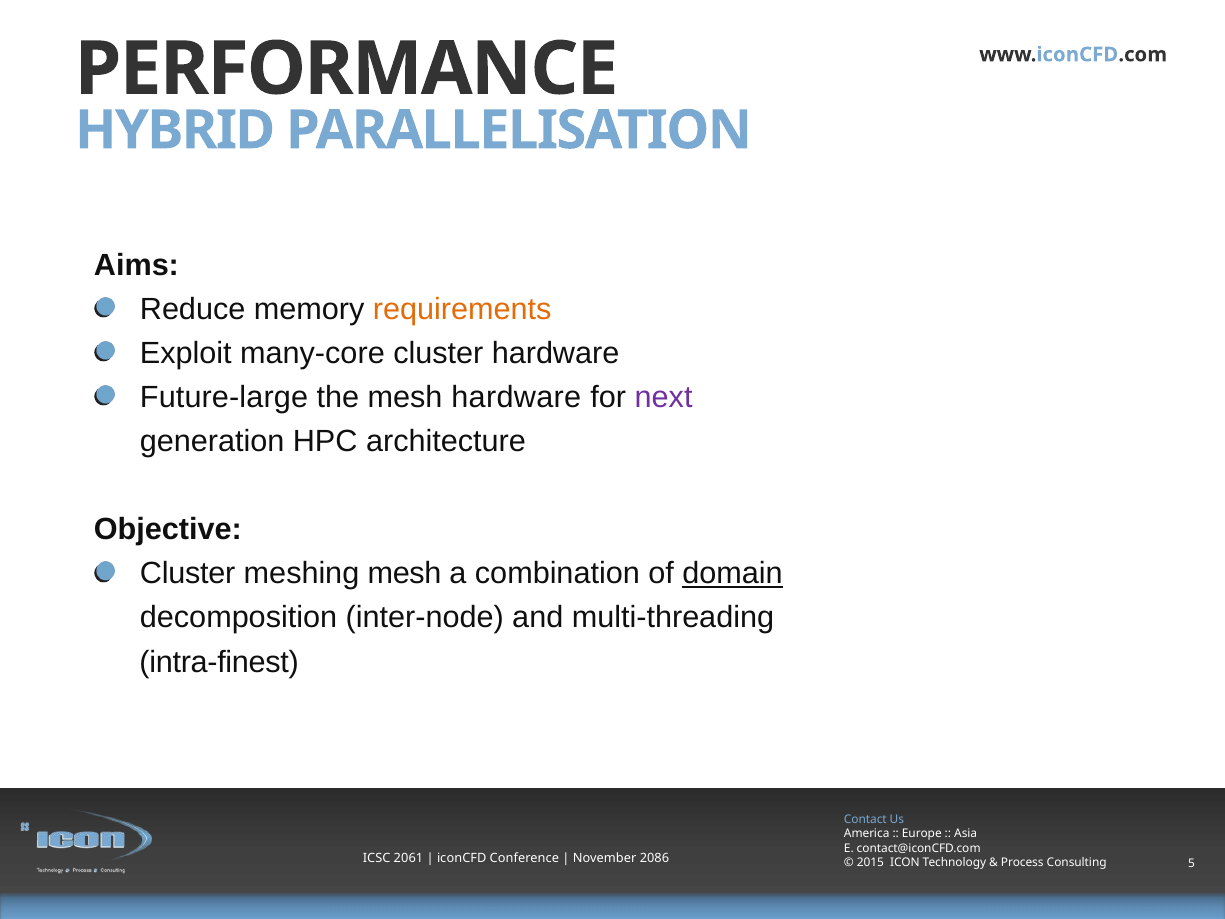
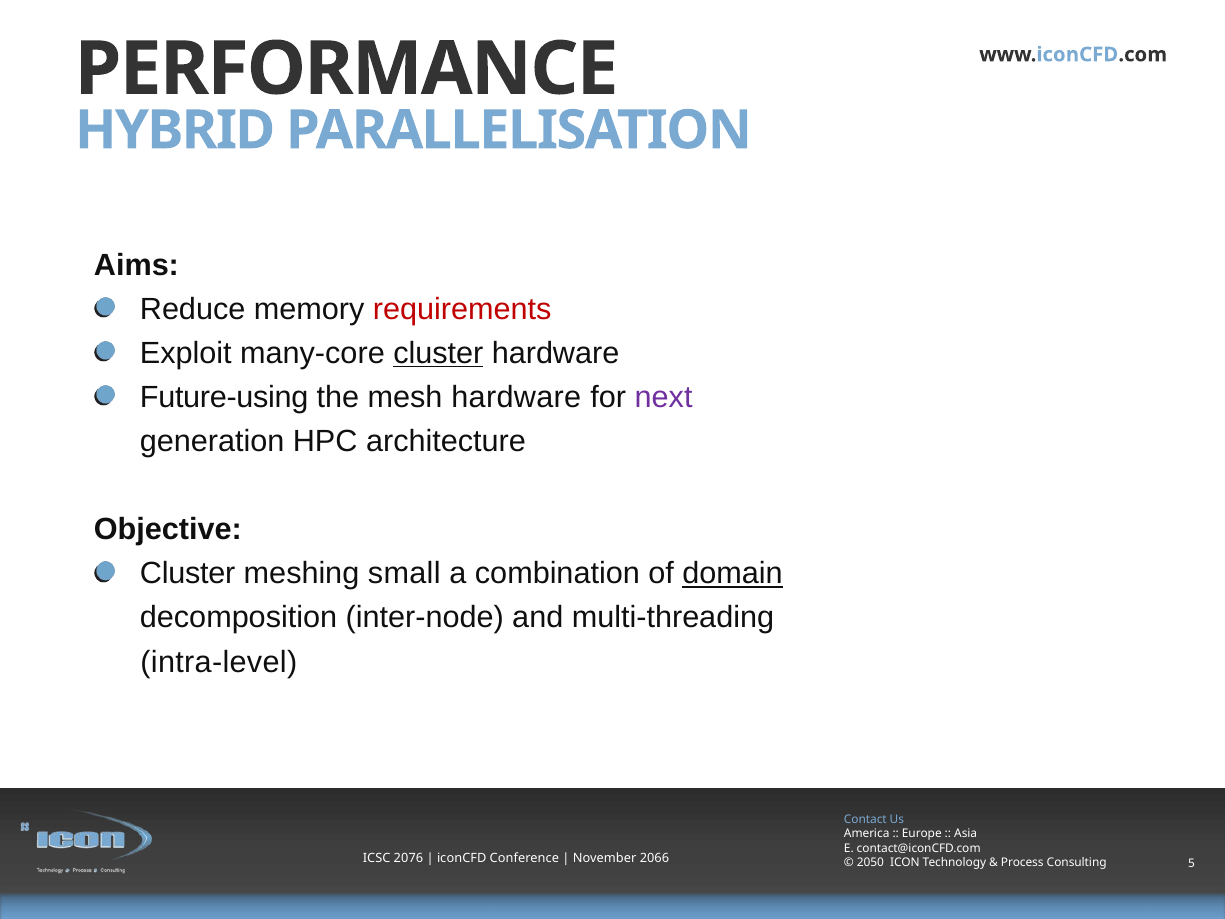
requirements colour: orange -> red (462, 309)
cluster underline: none -> present (438, 353)
Future-large: Future-large -> Future-using (224, 397)
meshing mesh: mesh -> small (404, 574)
intra-finest: intra-finest -> intra-level (219, 662)
2061: 2061 -> 2076 (408, 858)
2086: 2086 -> 2066 (654, 858)
2015: 2015 -> 2050 (870, 862)
